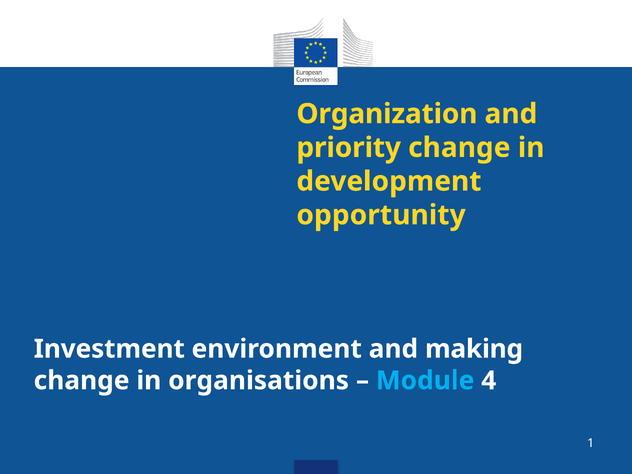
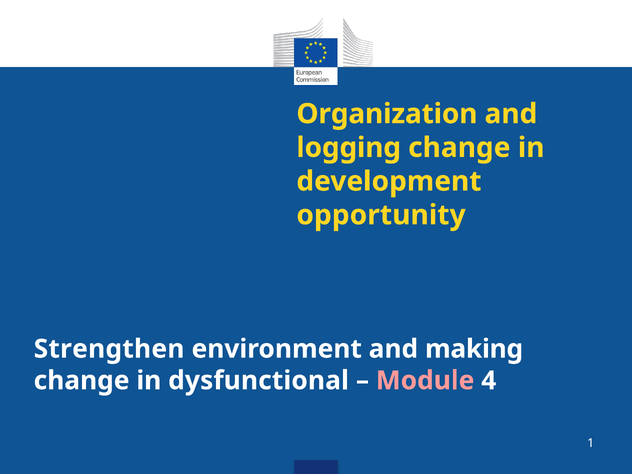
priority: priority -> logging (349, 148)
Investment: Investment -> Strengthen (109, 349)
organisations: organisations -> dysfunctional (259, 381)
Module colour: light blue -> pink (425, 381)
